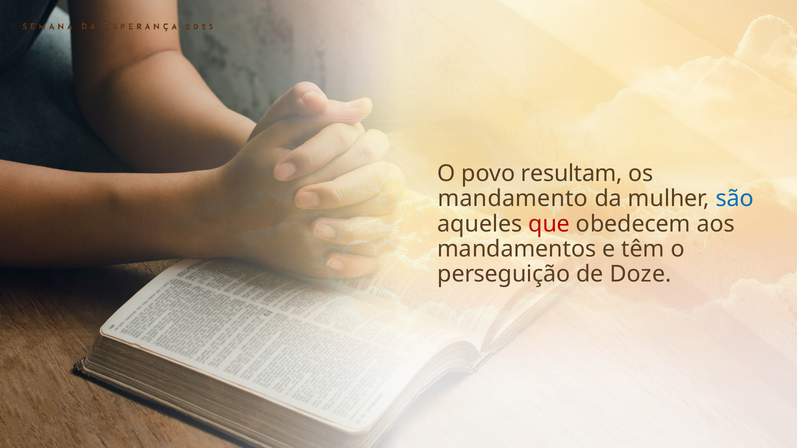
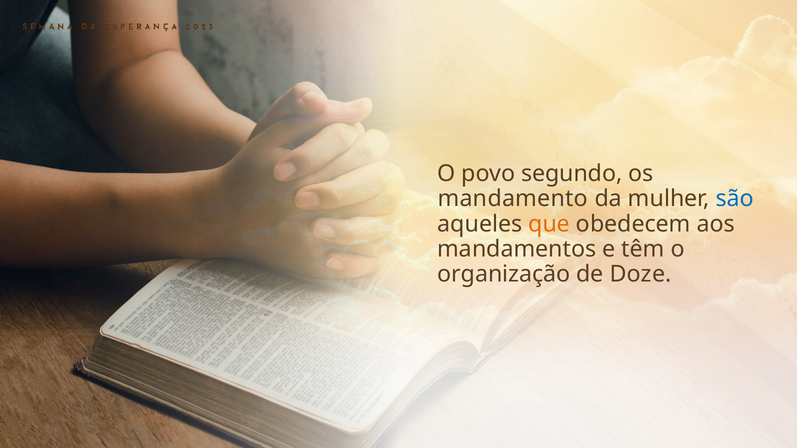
resultam: resultam -> segundo (572, 174)
que colour: red -> orange (549, 224)
perseguição: perseguição -> organização (504, 274)
